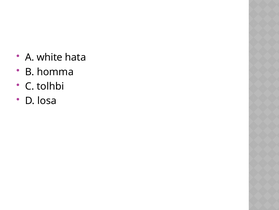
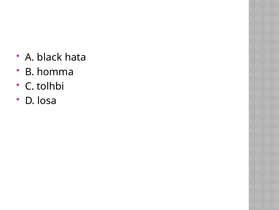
A white: white -> black (50, 57)
